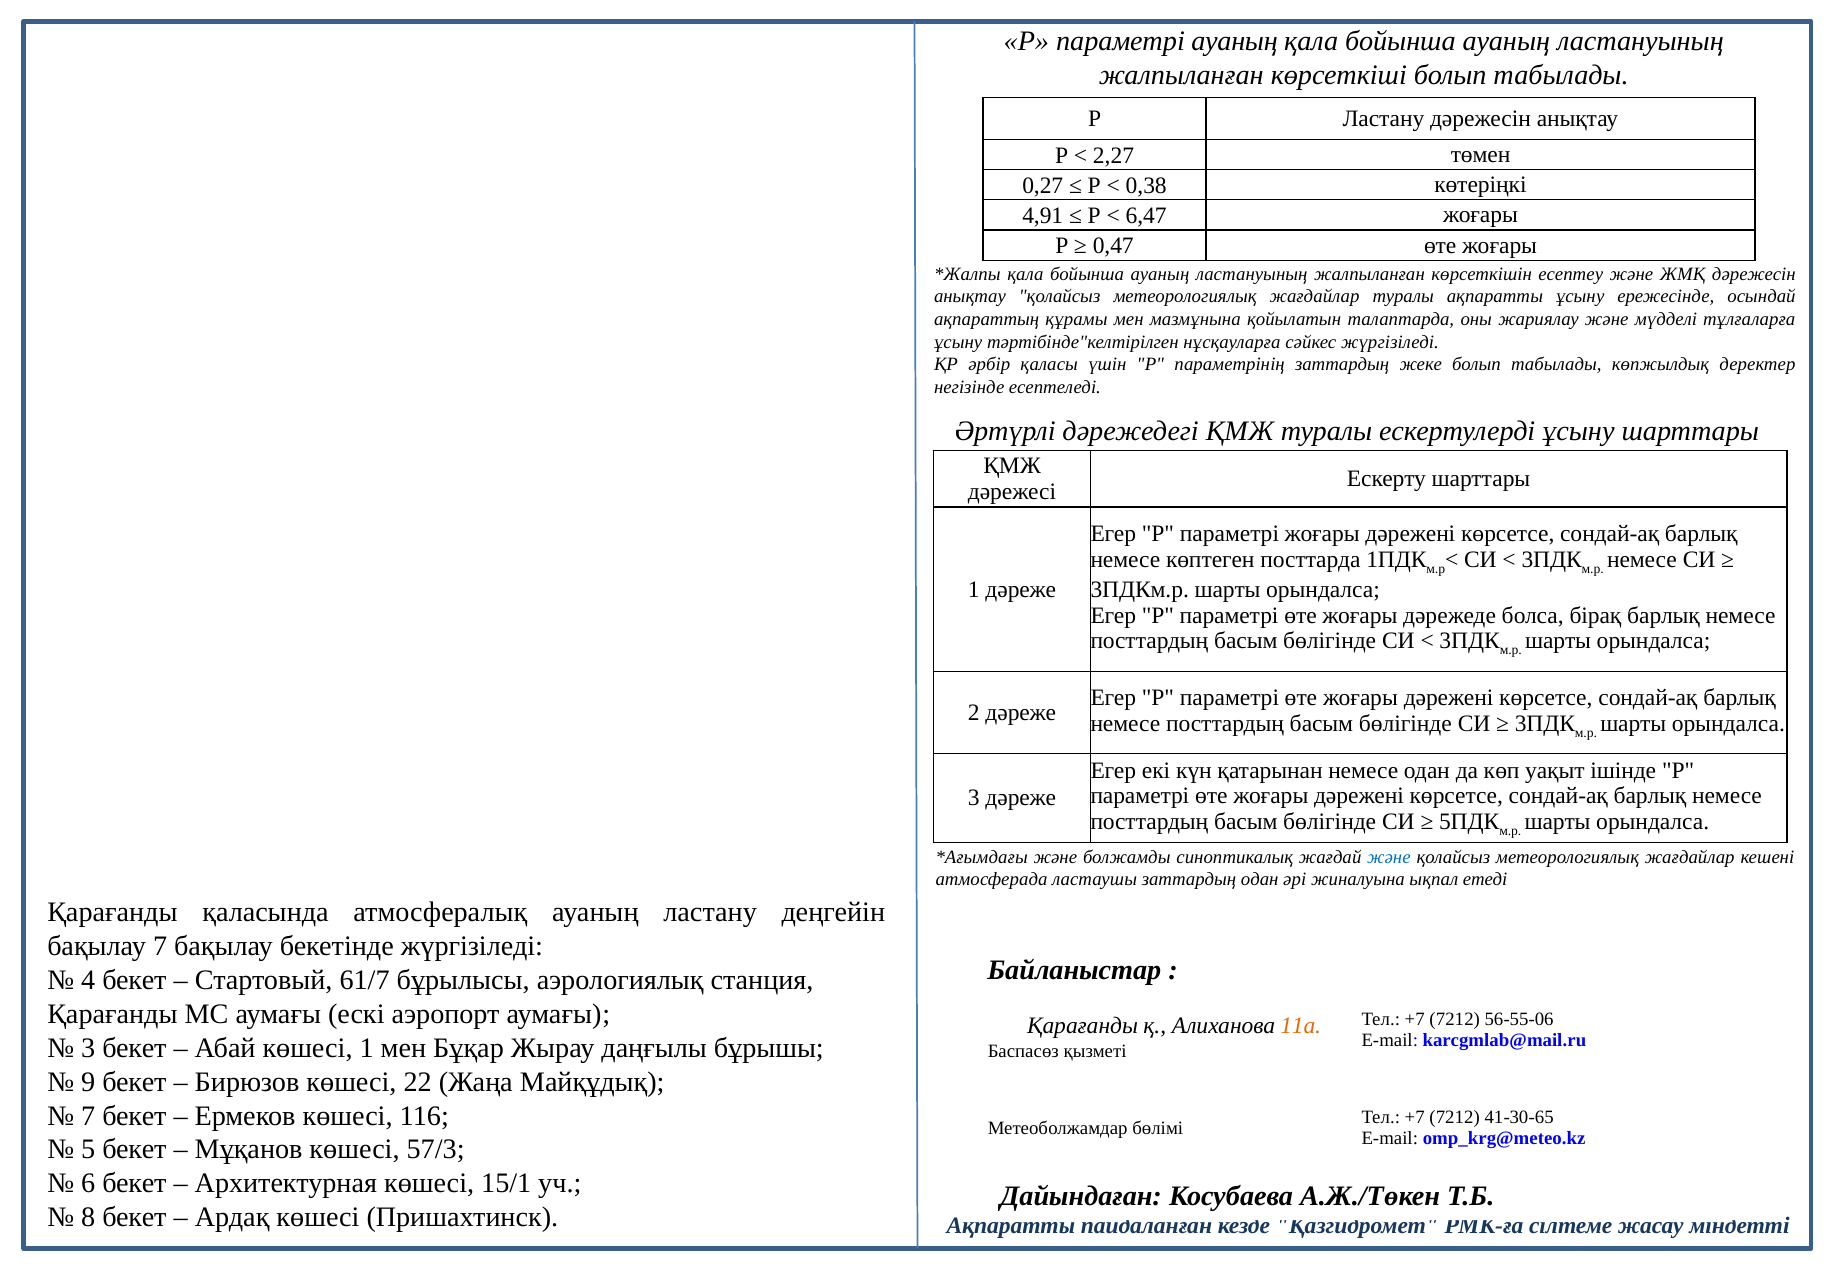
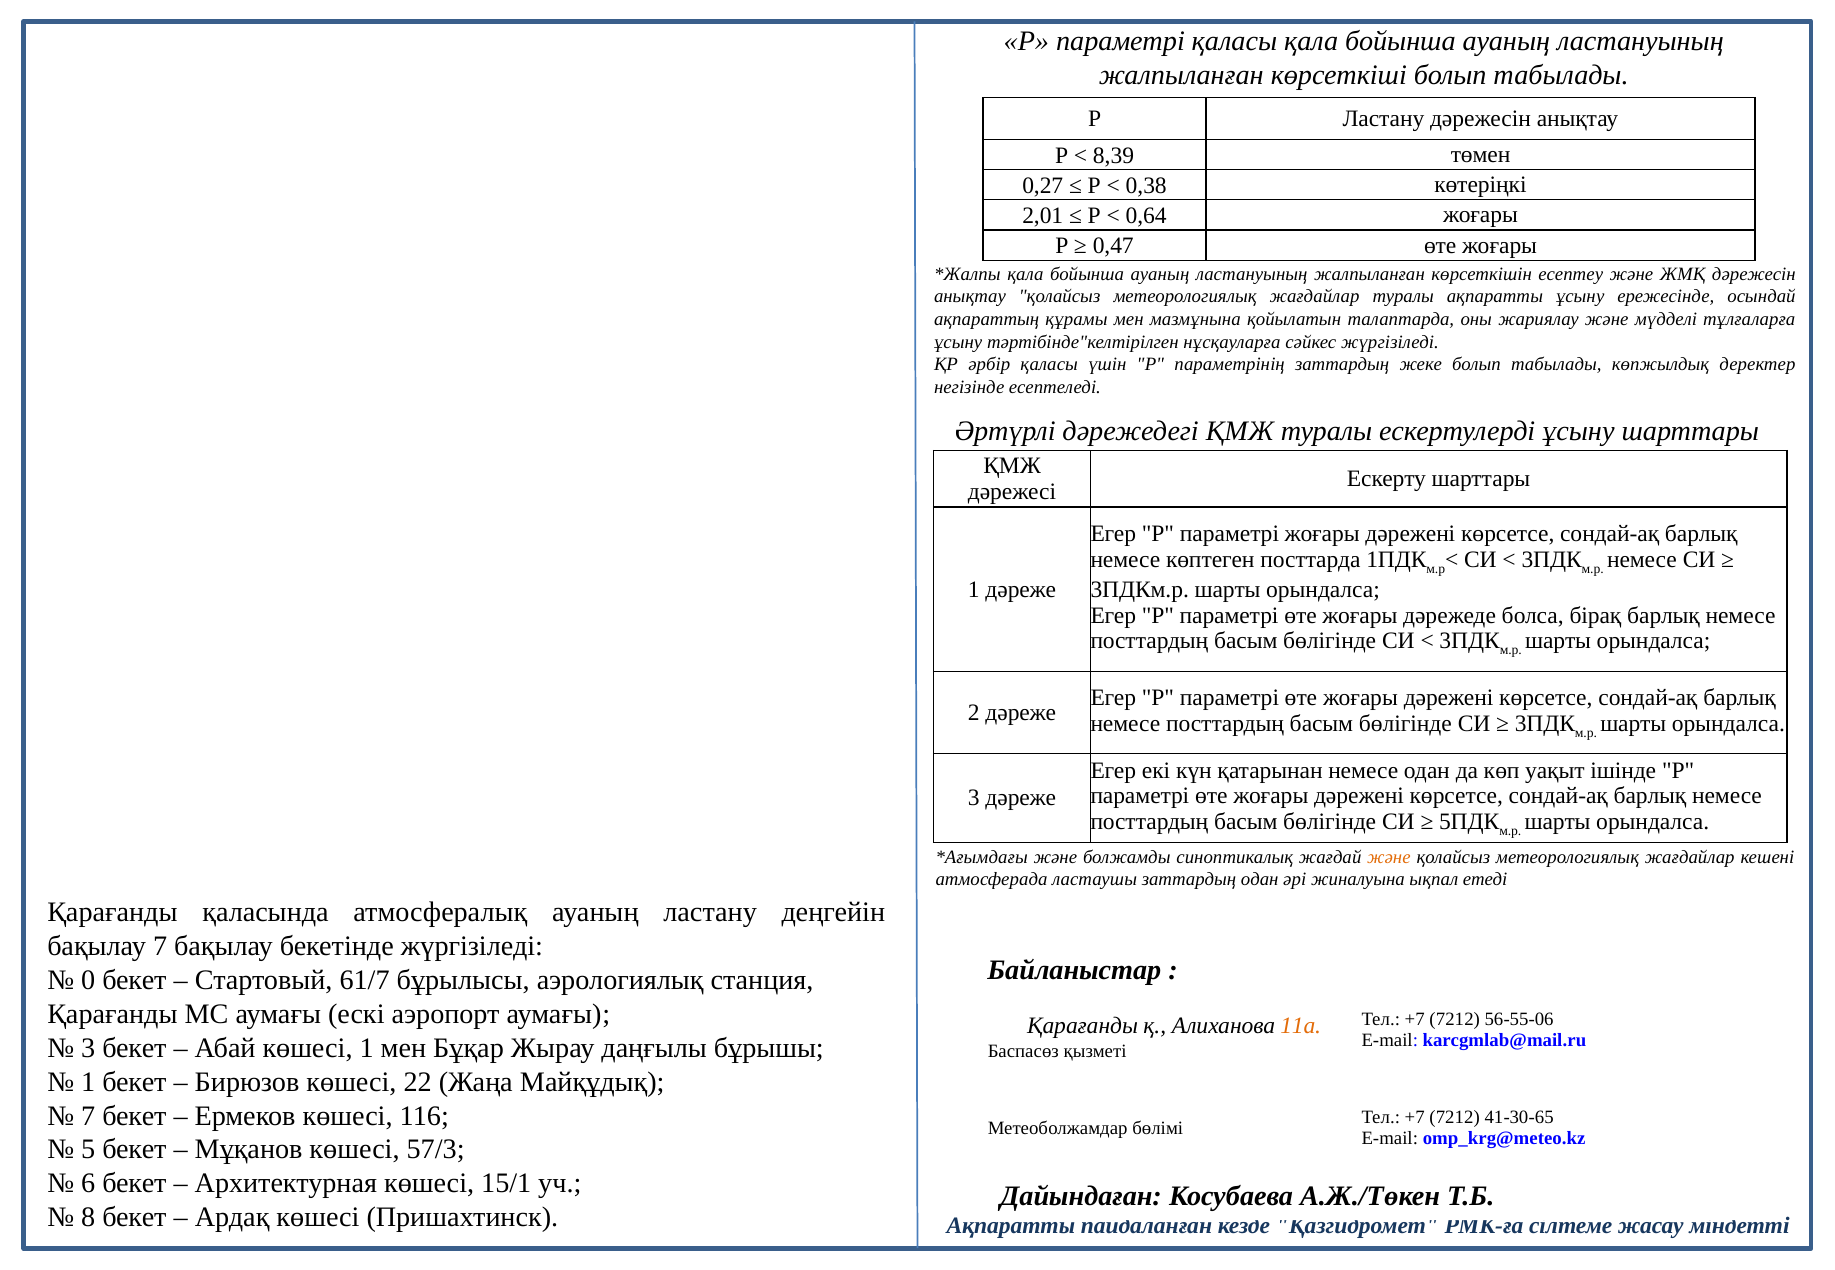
параметрі ауаның: ауаның -> қаласы (1234, 41)
2,27: 2,27 -> 8,39 (1114, 155)
4,91: 4,91 -> 2,01 (1043, 216)
6,47: 6,47 -> 0,64 (1146, 216)
және colour: blue -> orange (1389, 857)
4: 4 -> 0 (88, 981)
9: 9 -> 1 (88, 1082)
